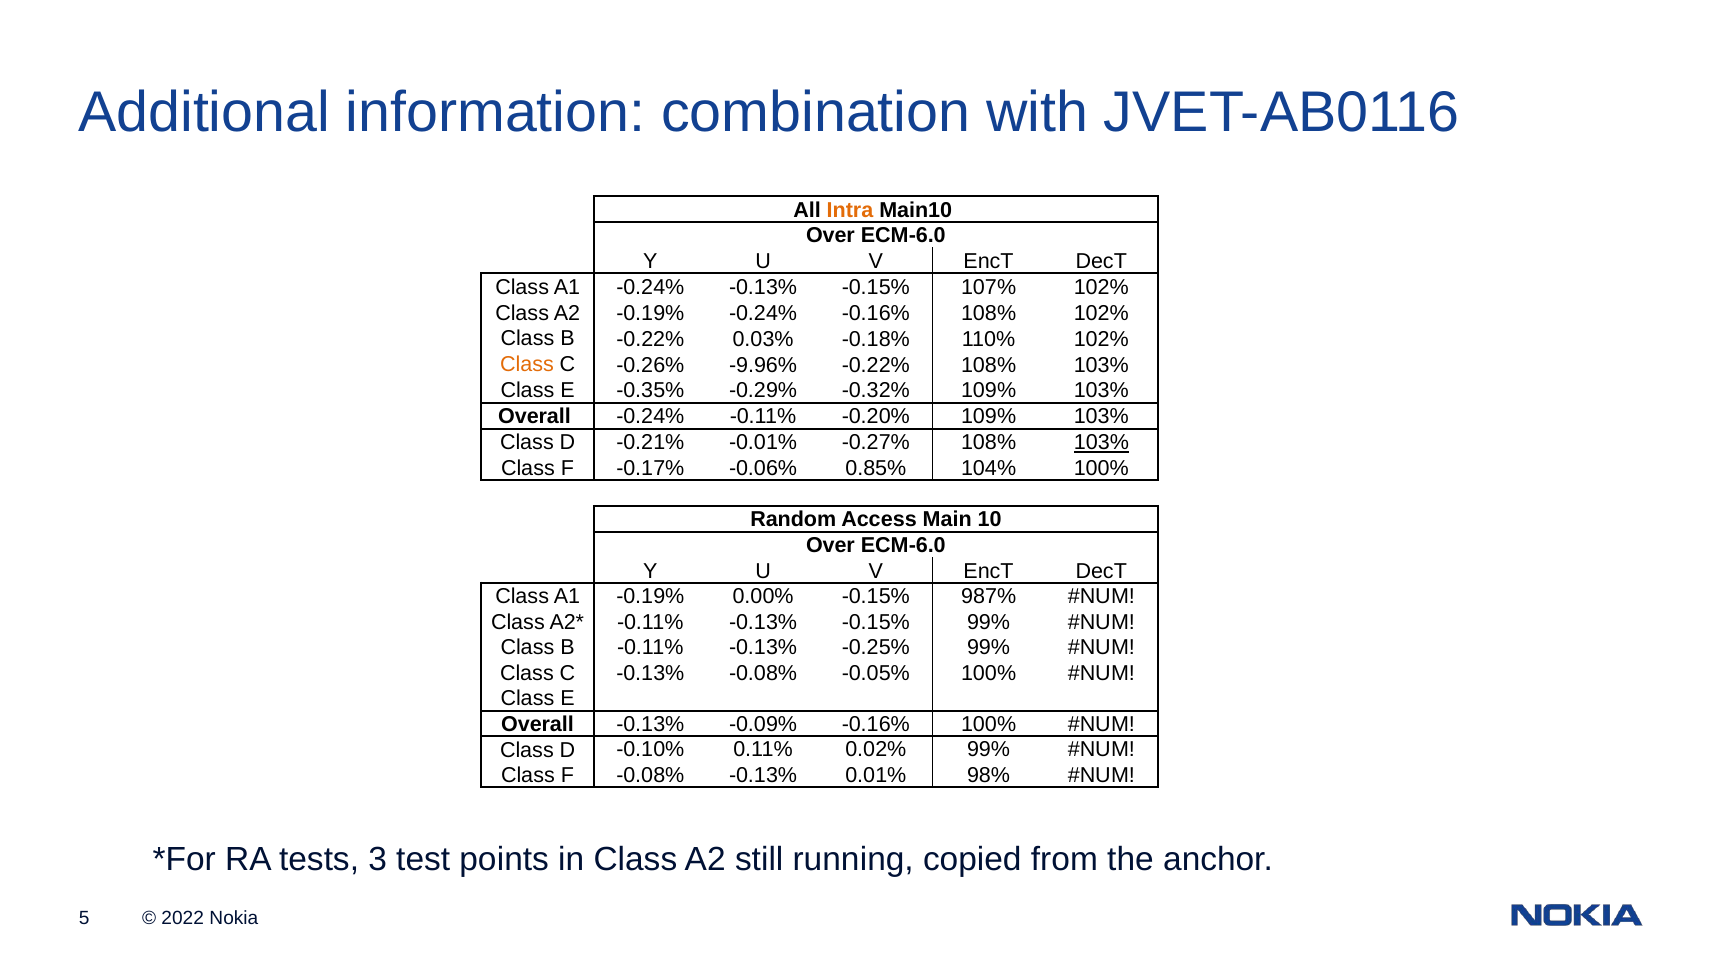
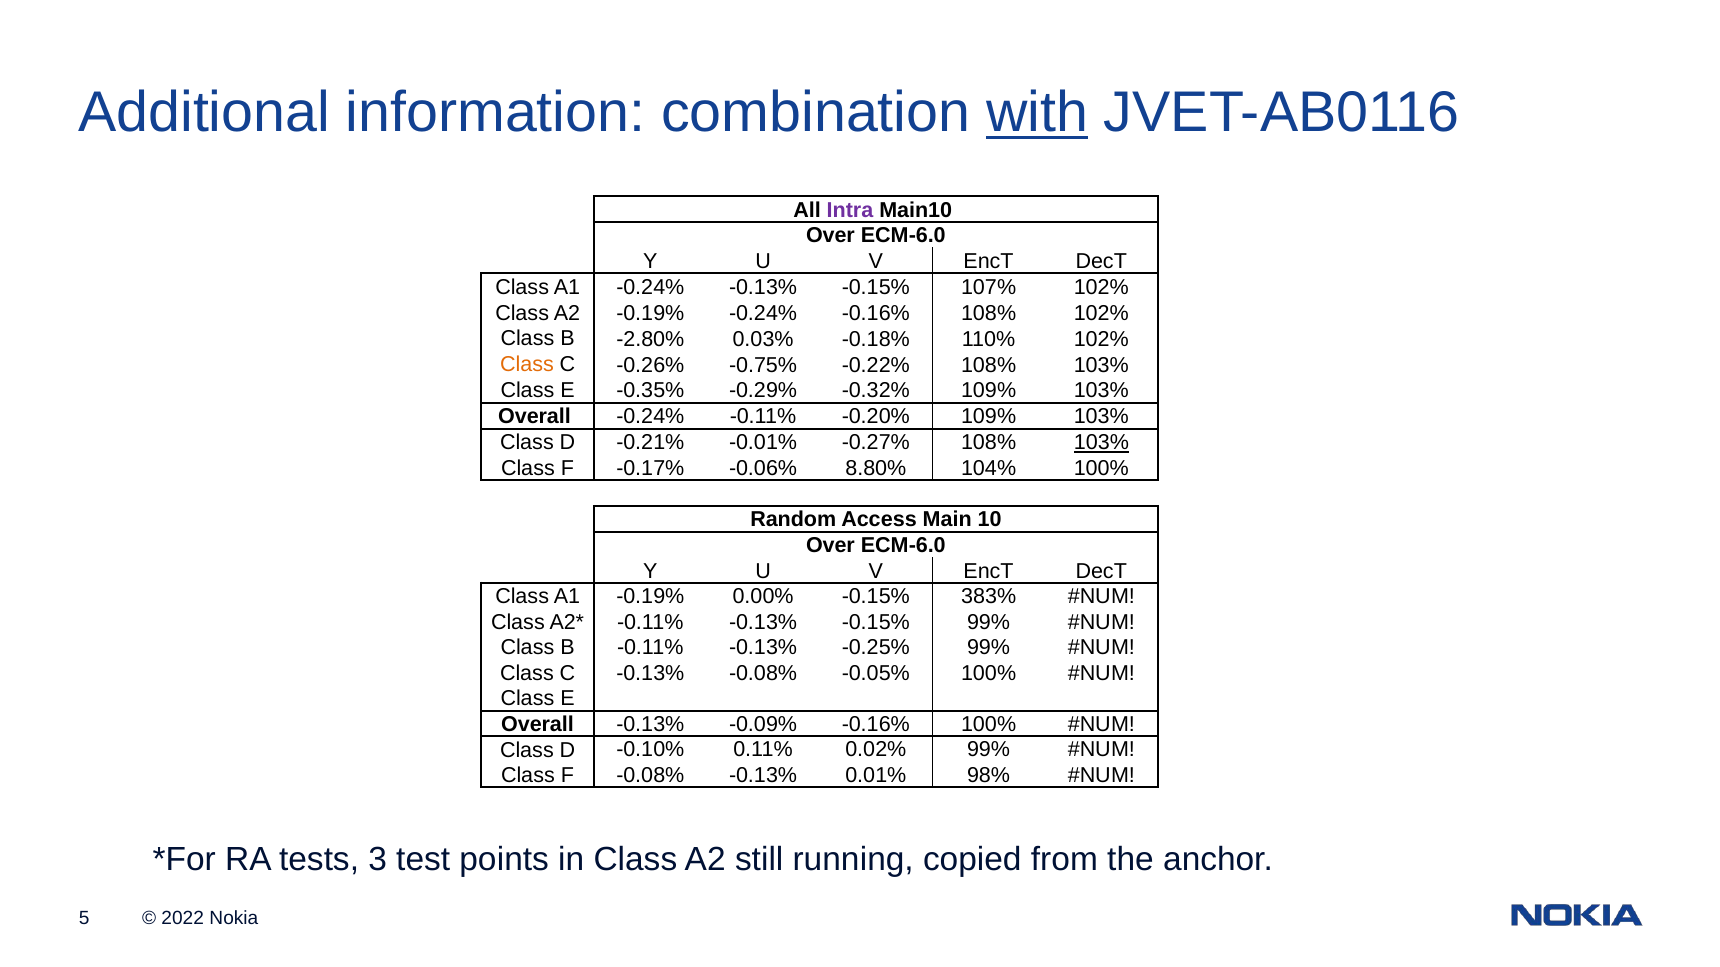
with underline: none -> present (1037, 113)
Intra colour: orange -> purple (850, 210)
B -0.22%: -0.22% -> -2.80% (650, 339)
-9.96%: -9.96% -> -0.75% (763, 365)
0.85%: 0.85% -> 8.80% (876, 469)
987%: 987% -> 383% (989, 597)
